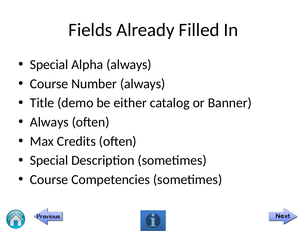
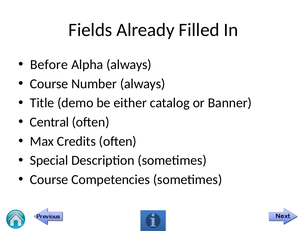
Special: Special -> Before (49, 64)
Always: Always -> Central (49, 122)
